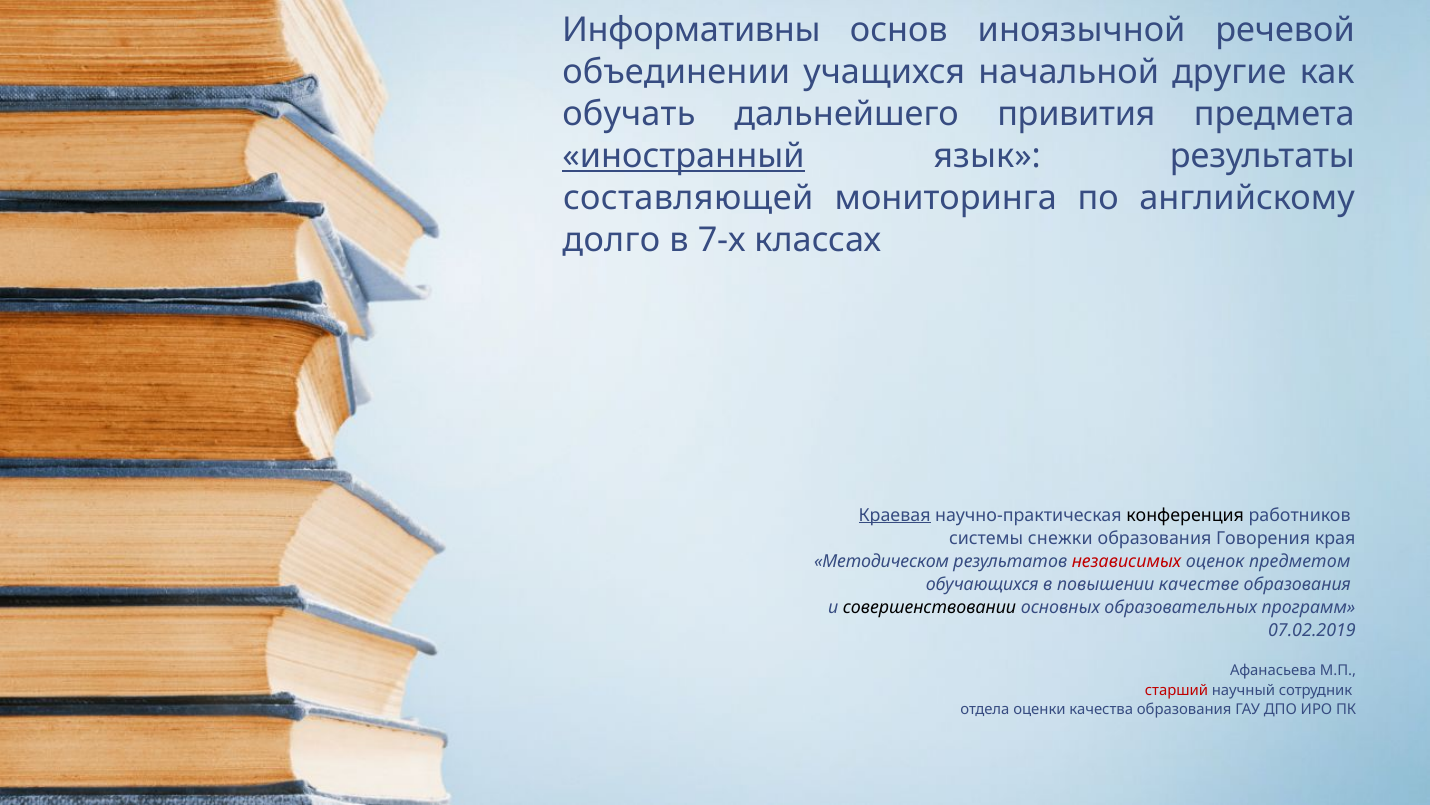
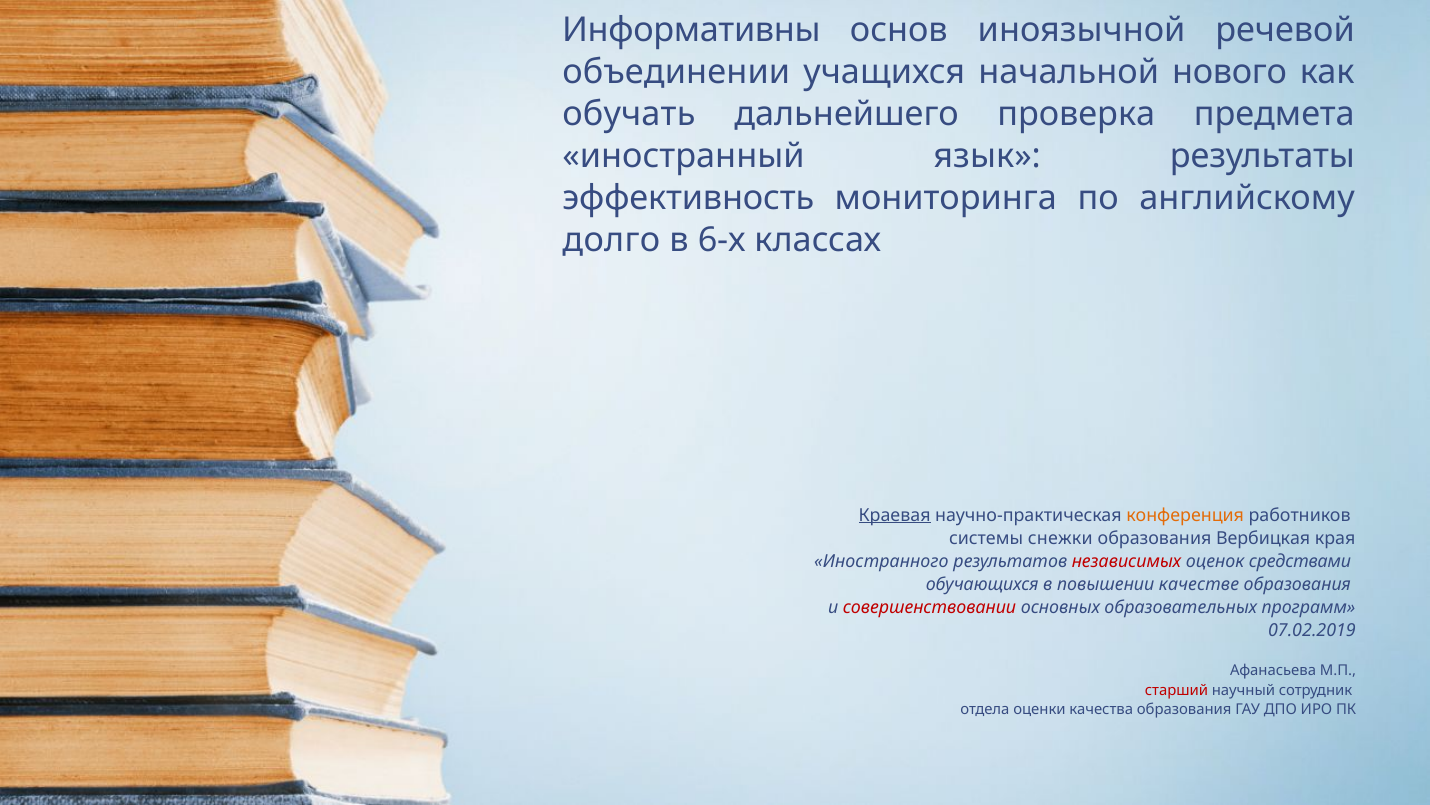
другие: другие -> нового (1230, 72)
привития: привития -> проверка (1076, 114)
иностранный underline: present -> none (684, 156)
составляющей: составляющей -> эффективность (688, 198)
7-х: 7-х -> 6-х (722, 240)
конференция colour: black -> orange (1185, 515)
Говорения: Говорения -> Вербицкая (1263, 538)
Методическом: Методическом -> Иностранного (881, 561)
предметом: предметом -> средствами (1300, 561)
совершенствовании colour: black -> red (929, 607)
